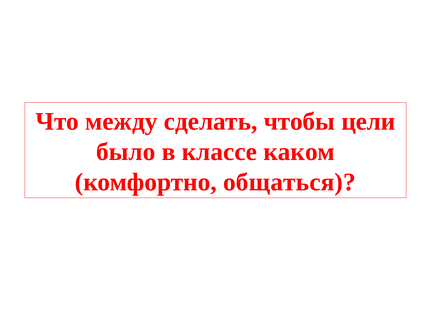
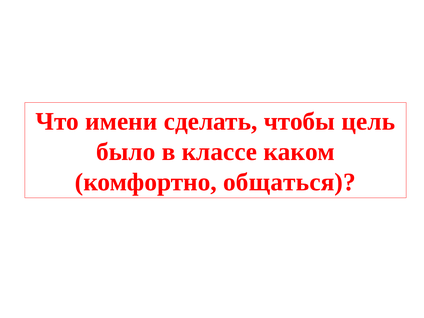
между: между -> имени (121, 122)
цели: цели -> цель (368, 122)
